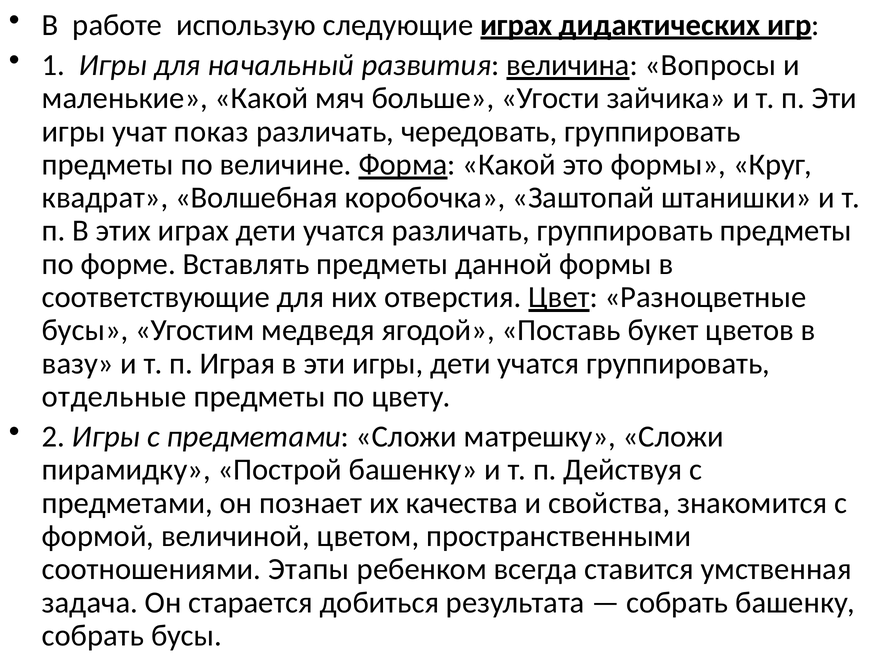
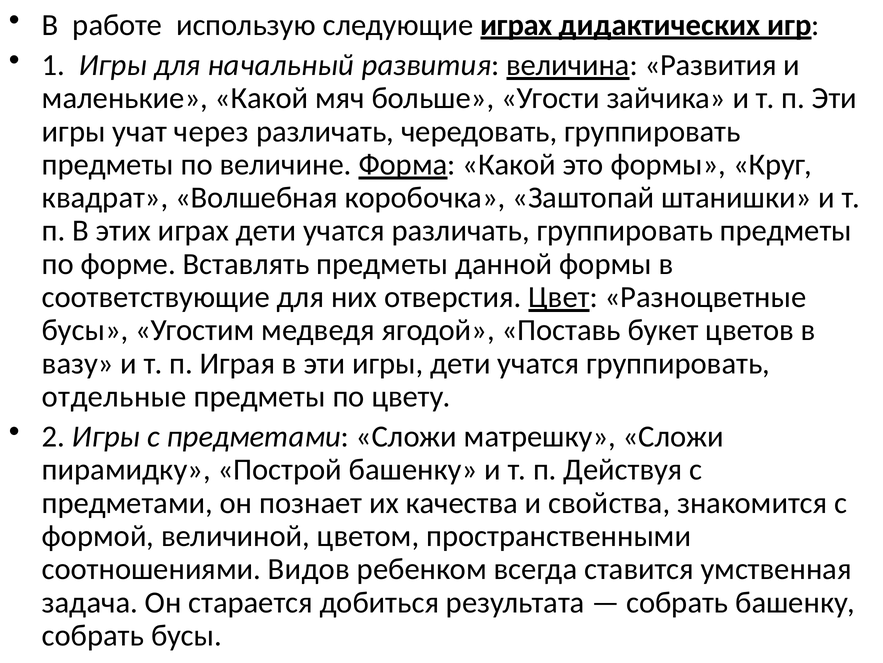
величина Вопросы: Вопросы -> Развития (711, 65)
показ: показ -> через (211, 131)
Этапы: Этапы -> Видов (309, 569)
